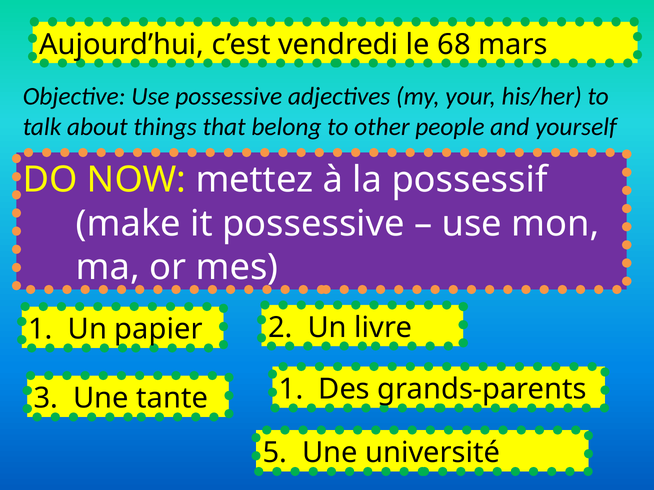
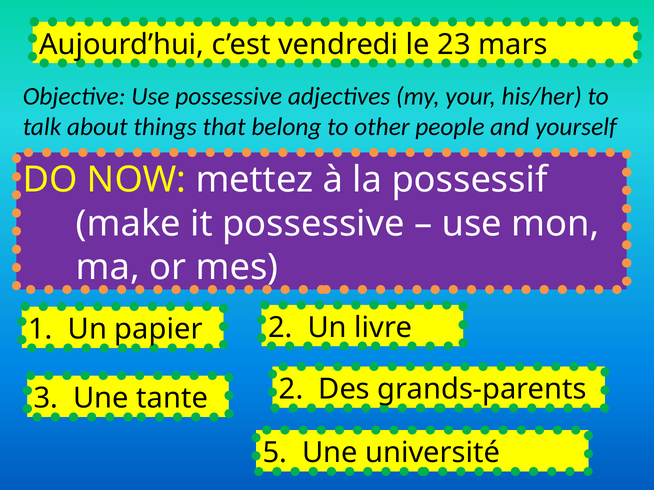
68: 68 -> 23 (454, 45)
tante 1: 1 -> 2 (291, 390)
